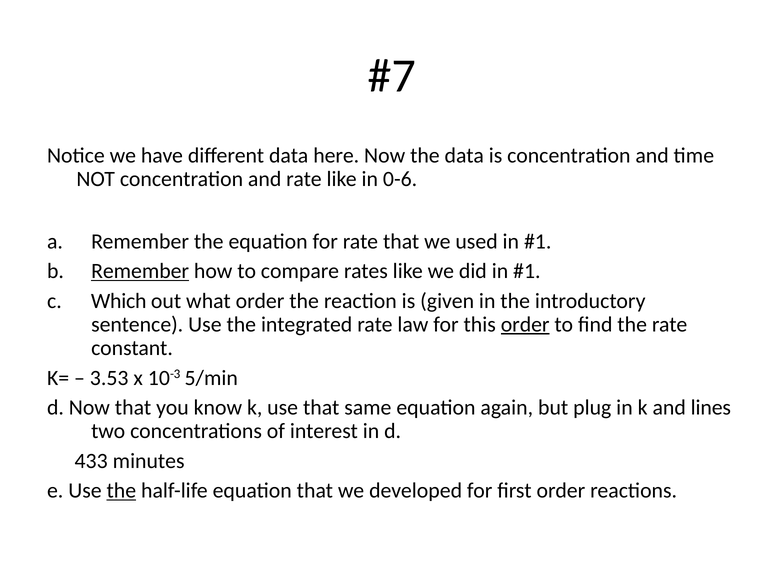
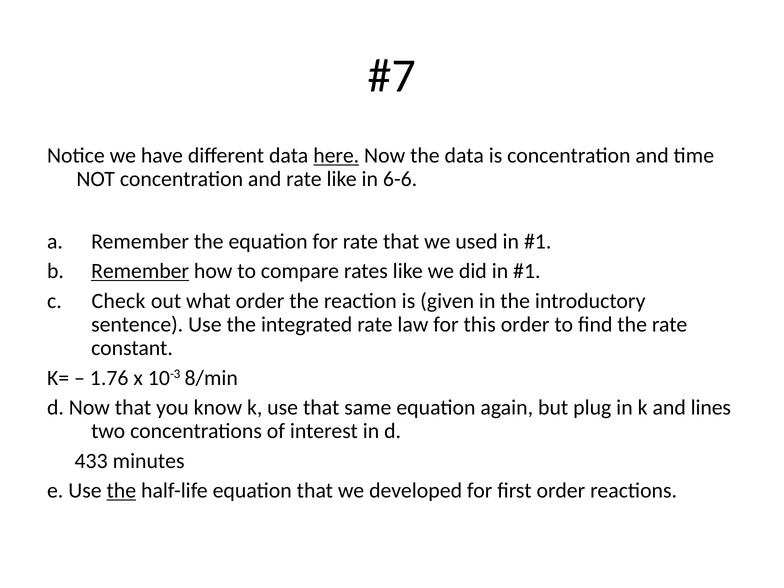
here underline: none -> present (336, 156)
0-6: 0-6 -> 6-6 (400, 179)
Which: Which -> Check (118, 301)
order underline: present -> none (525, 325)
3.53: 3.53 -> 1.76 (109, 378)
5/min: 5/min -> 8/min (211, 378)
